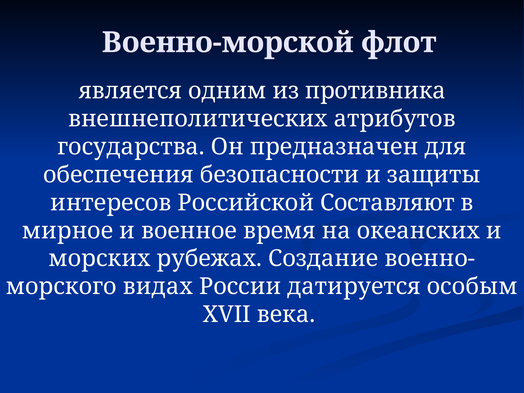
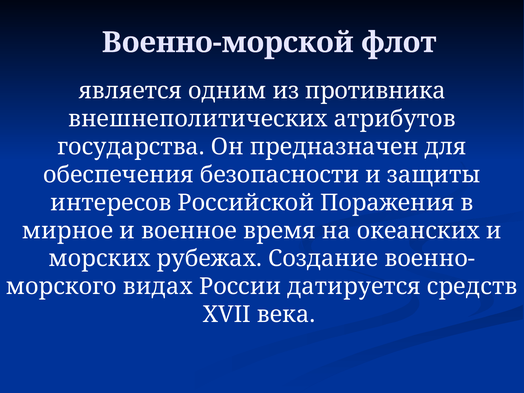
Составляют: Составляют -> Поражения (387, 203)
особым: особым -> средств (472, 287)
